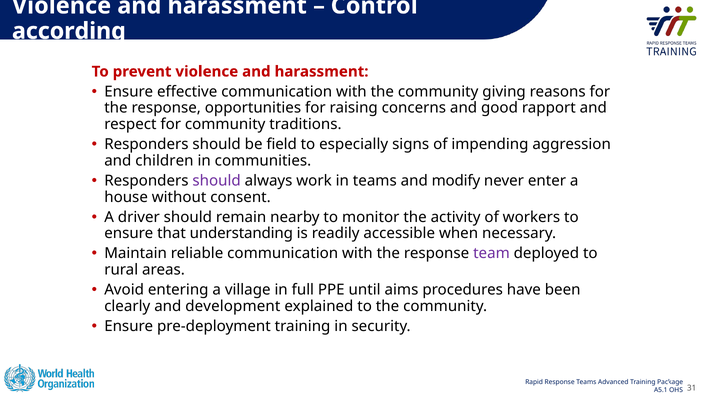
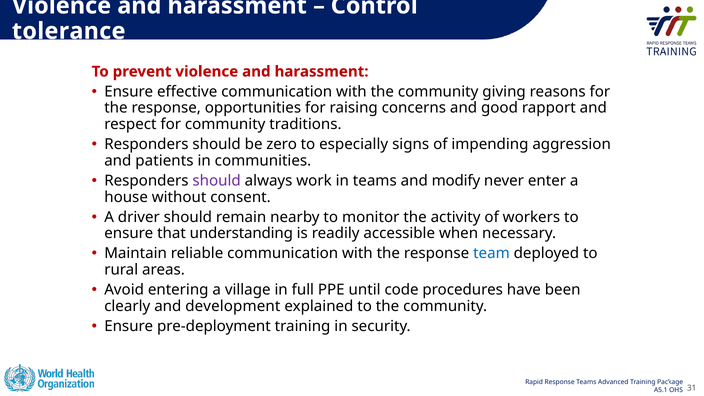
according: according -> tolerance (69, 31)
field: field -> zero (282, 144)
children: children -> patients (164, 161)
team colour: purple -> blue (491, 253)
aims: aims -> code (402, 290)
